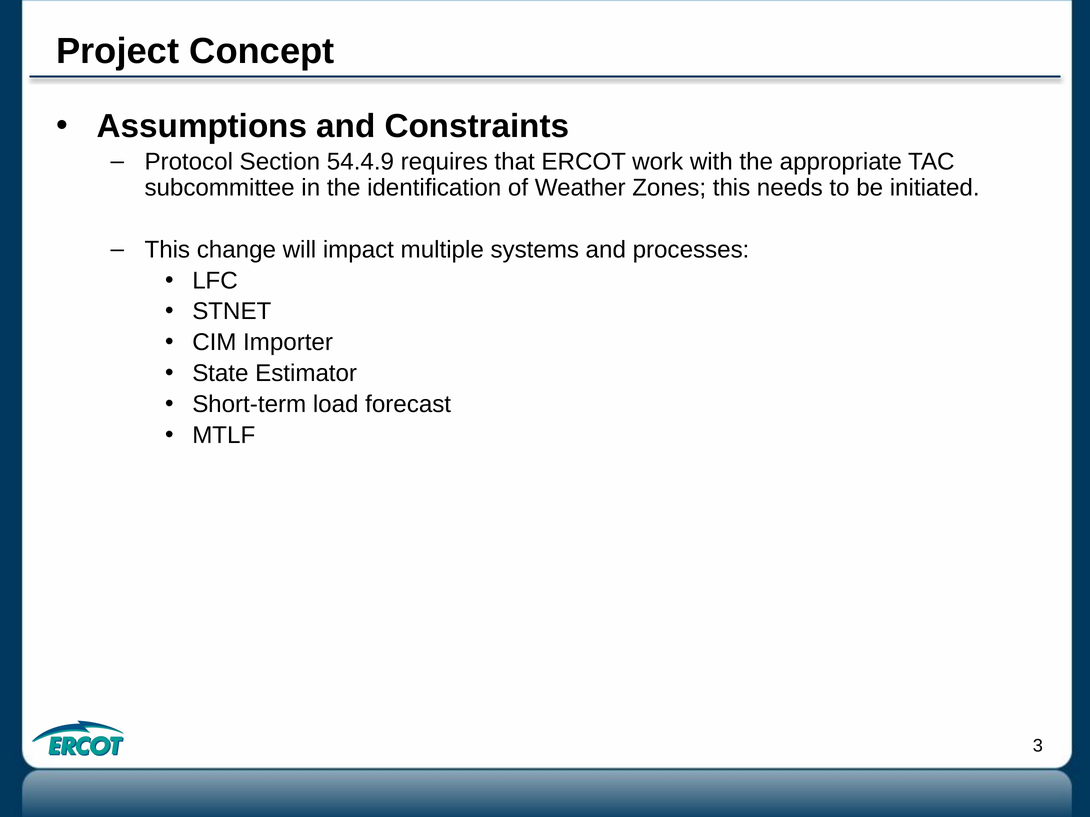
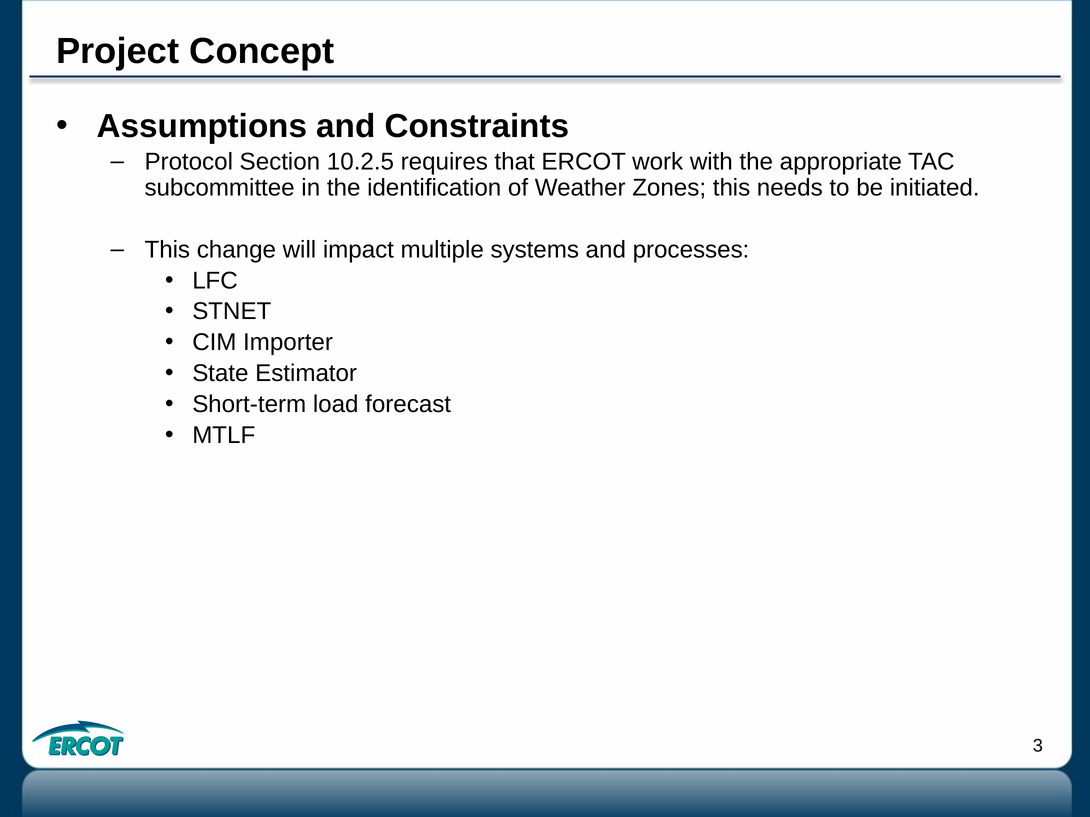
54.4.9: 54.4.9 -> 10.2.5 (360, 162)
